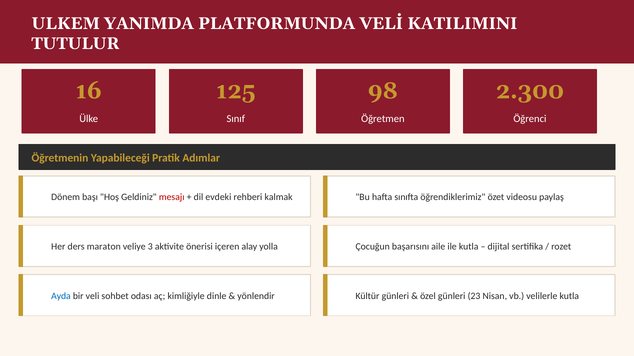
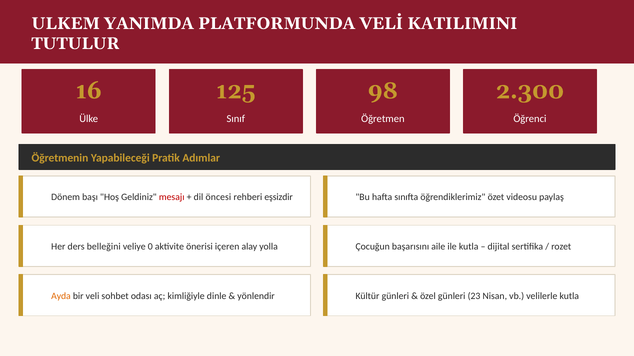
evdeki: evdeki -> öncesi (218, 198)
kalmak: kalmak -> eşsizdir (279, 198)
maraton: maraton -> belleğini (104, 247)
3: 3 -> 0 (150, 247)
Ayda colour: blue -> orange (61, 296)
